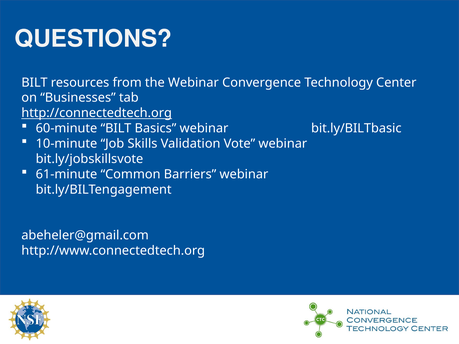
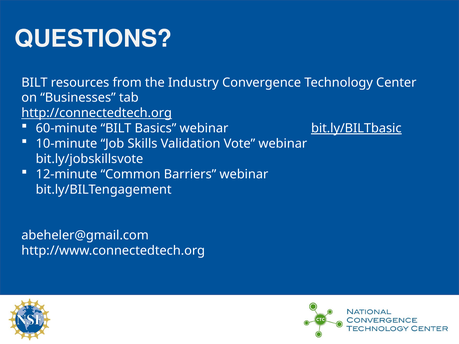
the Webinar: Webinar -> Industry (193, 83)
bit.ly/BILTbasic underline: none -> present (356, 128)
61-minute: 61-minute -> 12-minute (66, 174)
